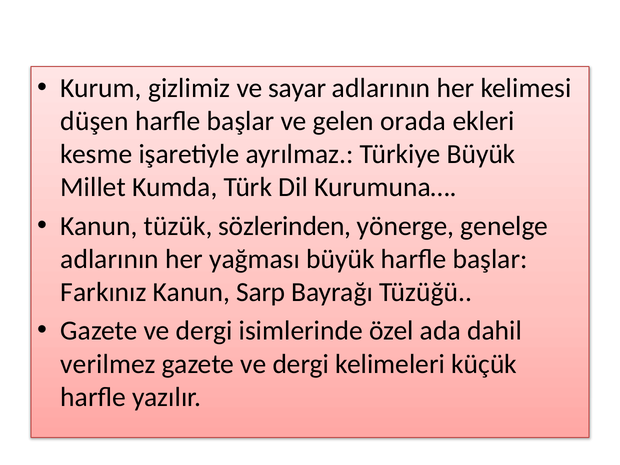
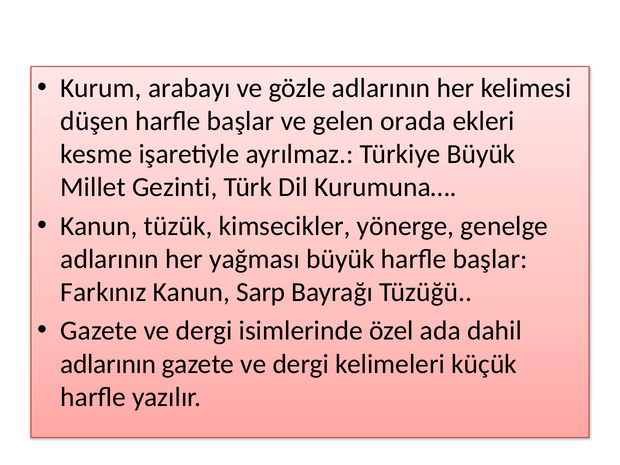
gizlimiz: gizlimiz -> arabayı (189, 88)
sayar: sayar -> gözle (297, 88)
Kumda: Kumda -> Gezinti (175, 187)
sözlerinden: sözlerinden -> kimsecikler (285, 226)
verilmez: verilmez -> adlarının (108, 364)
